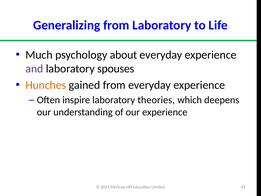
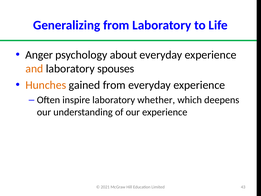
Much: Much -> Anger (39, 55)
and colour: purple -> orange (34, 69)
theories: theories -> whether (156, 100)
